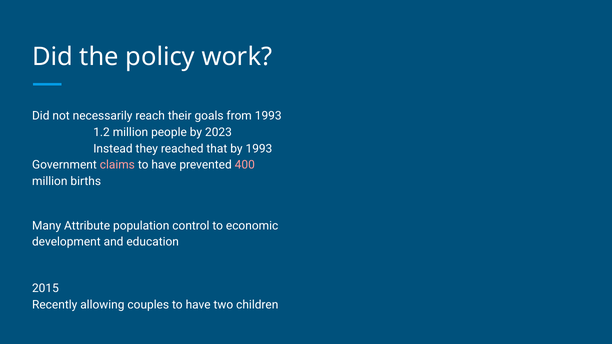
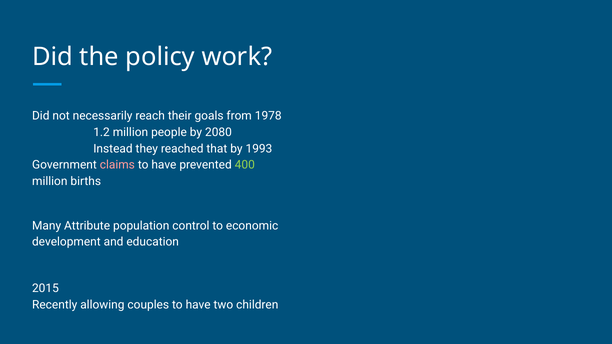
from 1993: 1993 -> 1978 (268, 116)
2023: 2023 -> 2080 (218, 132)
400 colour: pink -> light green (245, 165)
